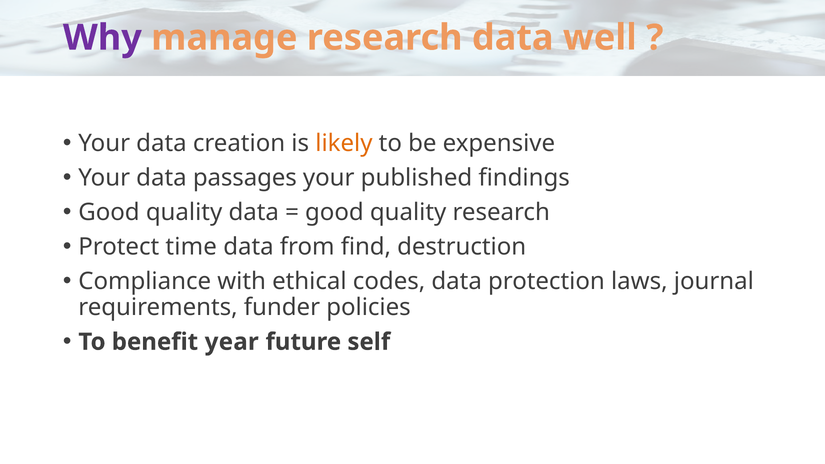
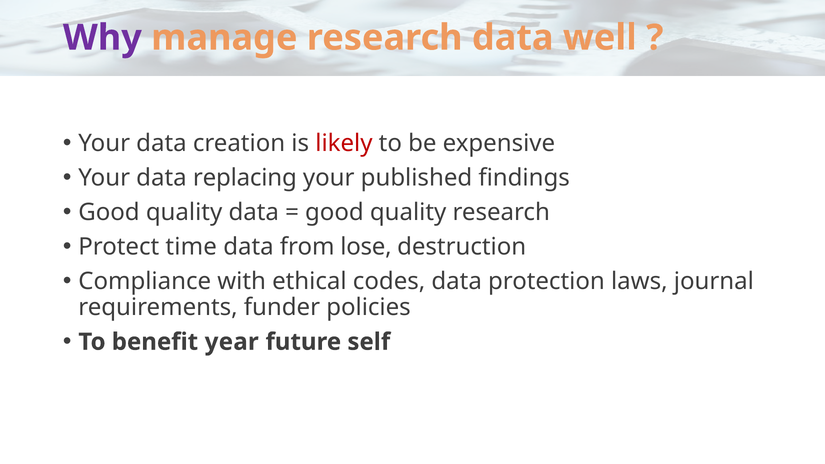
likely colour: orange -> red (344, 143)
passages: passages -> replacing (245, 178)
find: find -> lose (366, 247)
